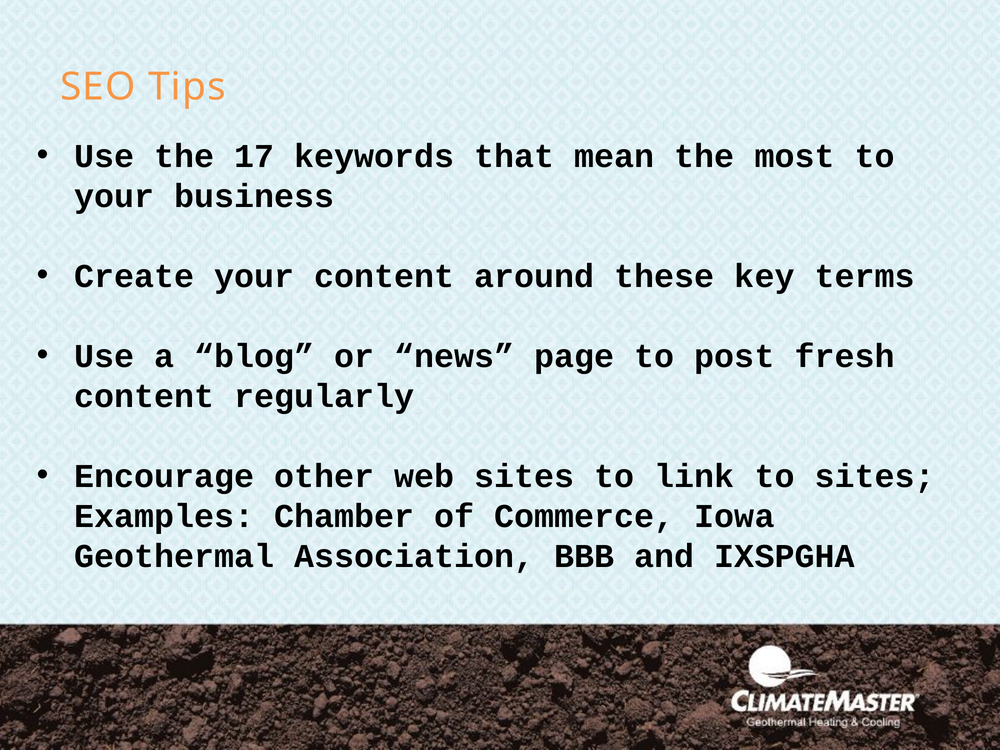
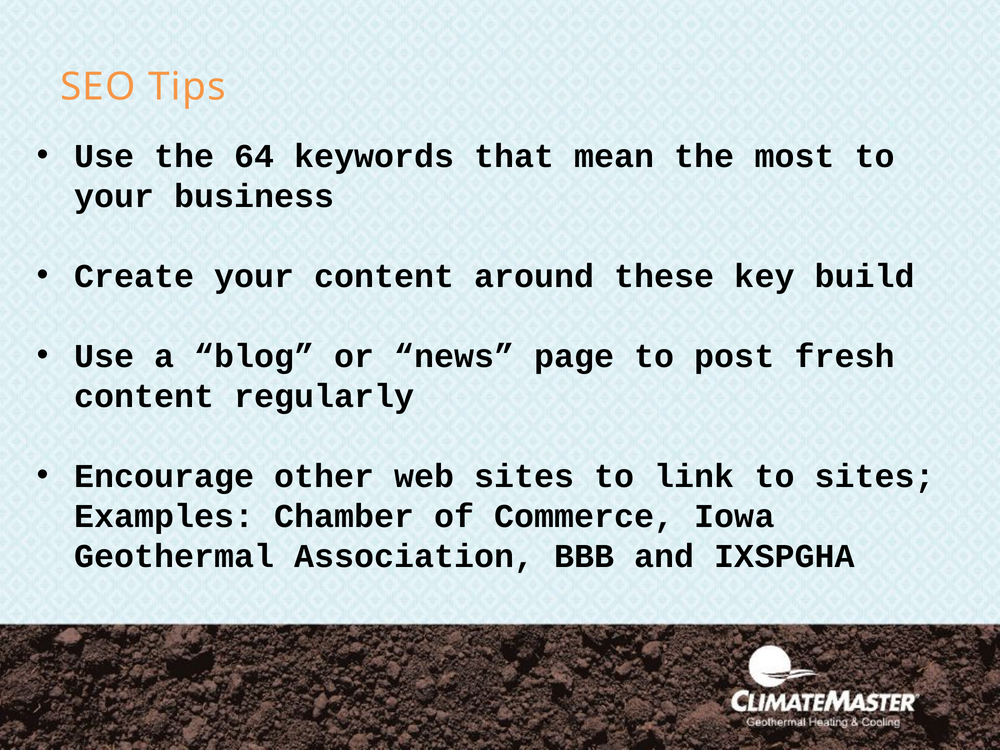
17: 17 -> 64 (254, 156)
terms: terms -> build (865, 276)
